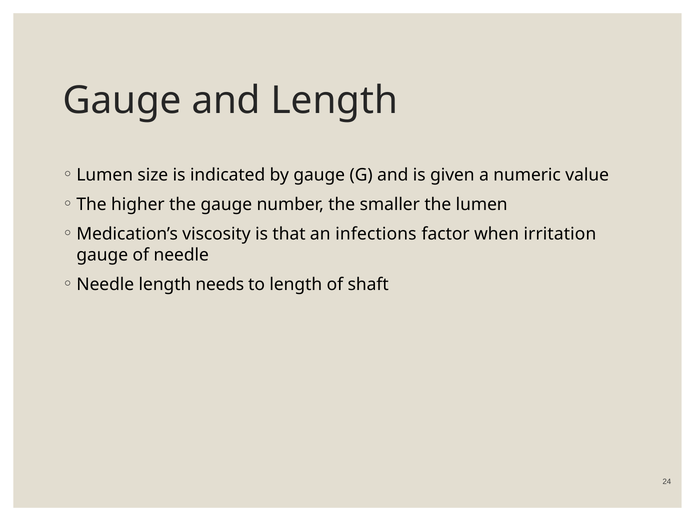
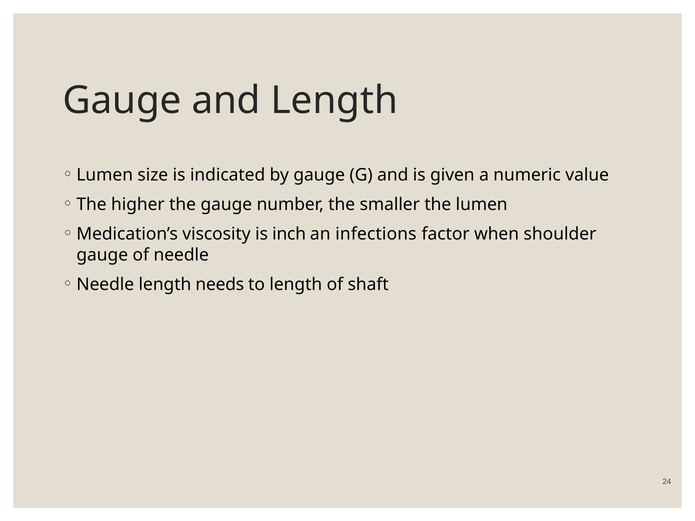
that: that -> inch (289, 234)
irritation: irritation -> shoulder (560, 234)
